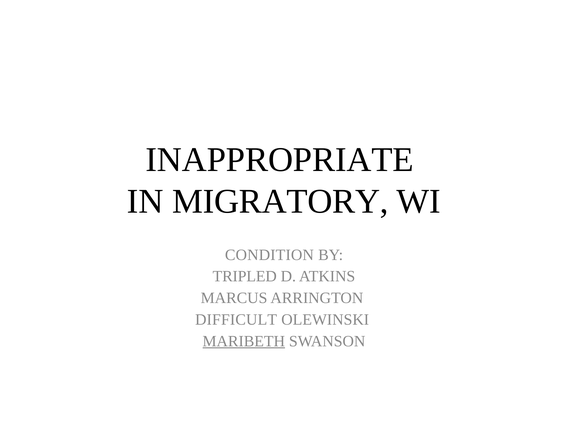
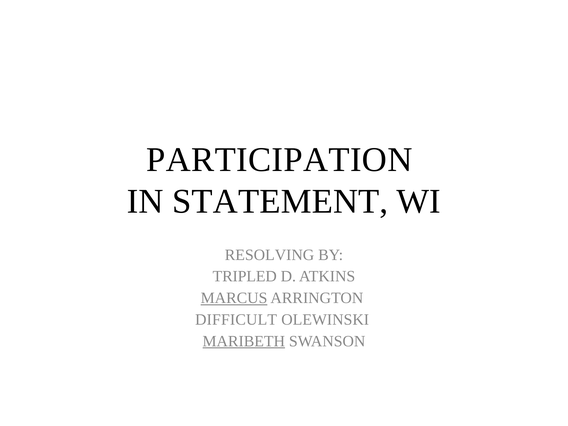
INAPPROPRIATE: INAPPROPRIATE -> PARTICIPATION (279, 160)
MIGRATORY: MIGRATORY -> STATEMENT (280, 201)
CONDITION: CONDITION -> RESOLVING (270, 255)
MARCUS underline: none -> present (234, 298)
